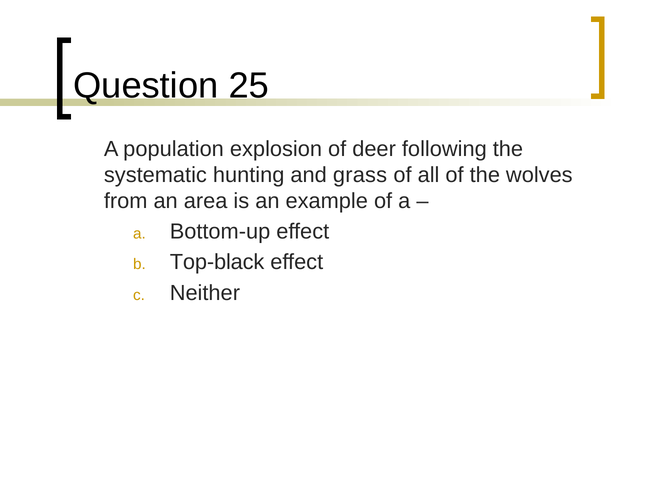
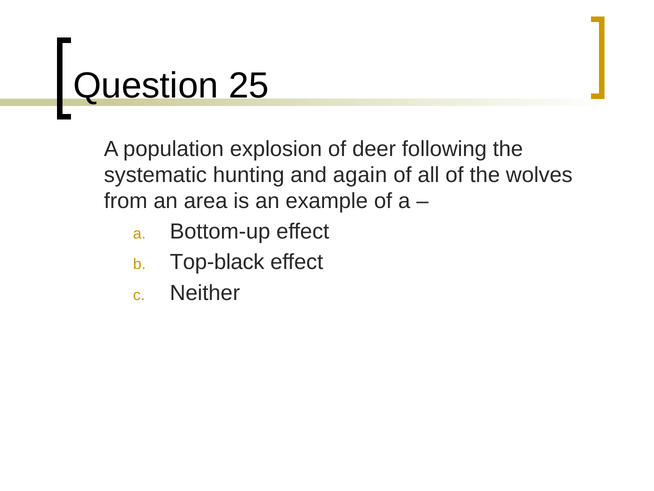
grass: grass -> again (360, 175)
